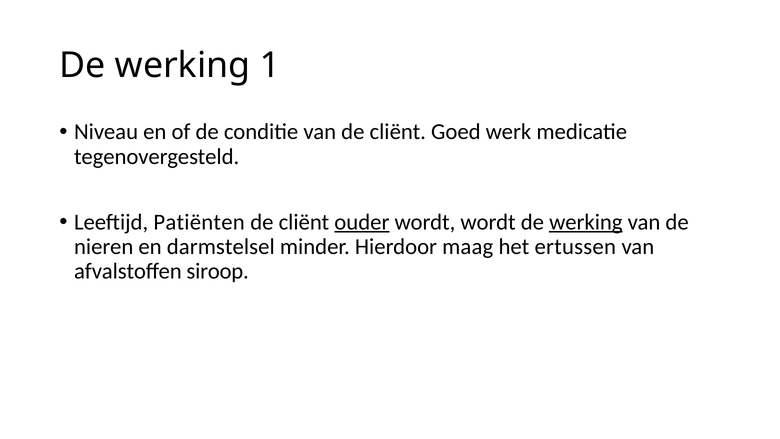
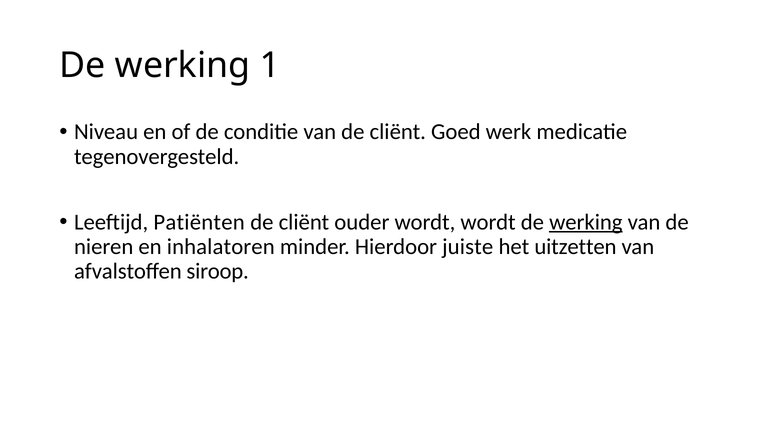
ouder underline: present -> none (362, 222)
darmstelsel: darmstelsel -> inhalatoren (221, 246)
maag: maag -> juiste (468, 246)
ertussen: ertussen -> uitzetten (575, 246)
